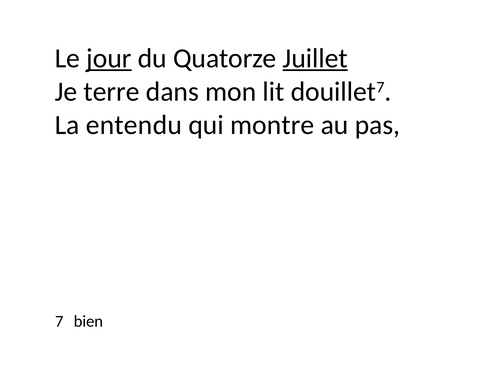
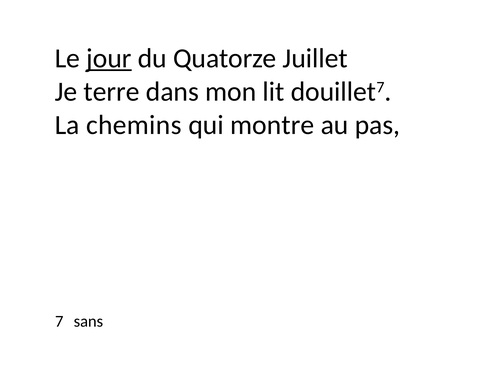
Juillet underline: present -> none (315, 58)
entendu: entendu -> chemins (134, 125)
bien: bien -> sans (88, 321)
